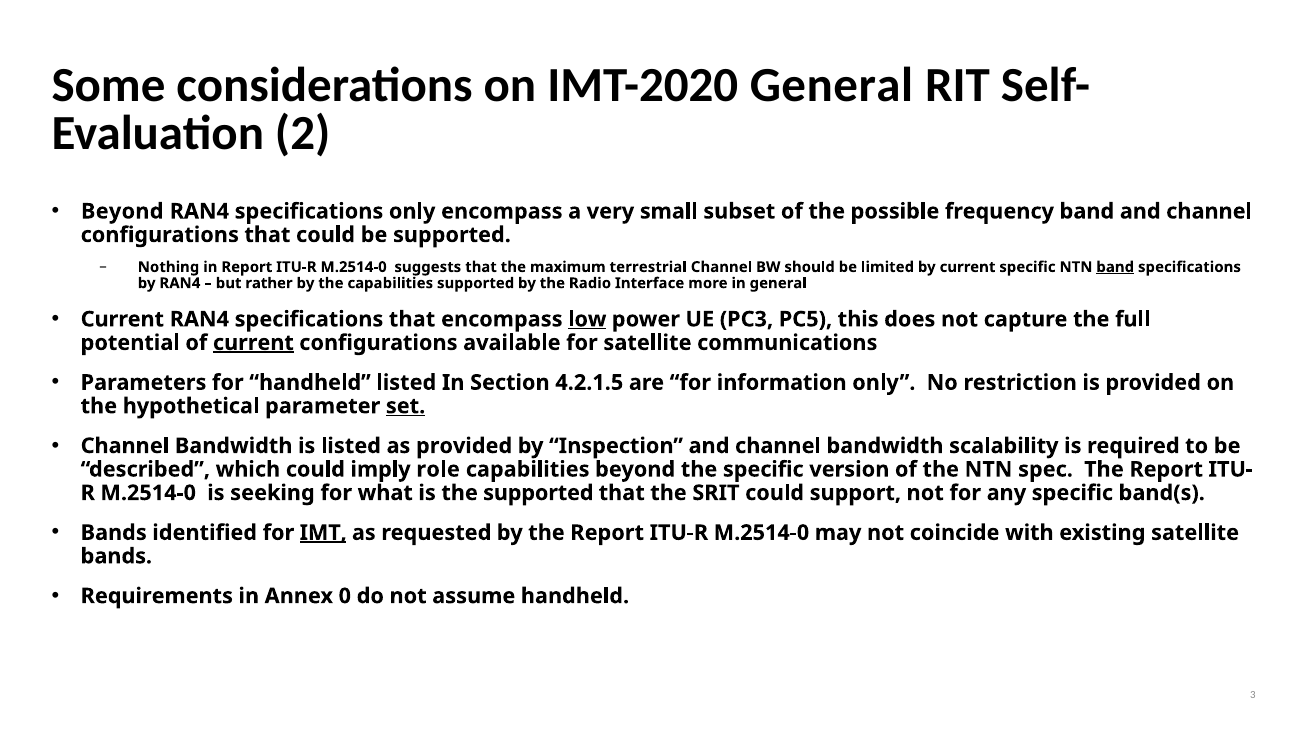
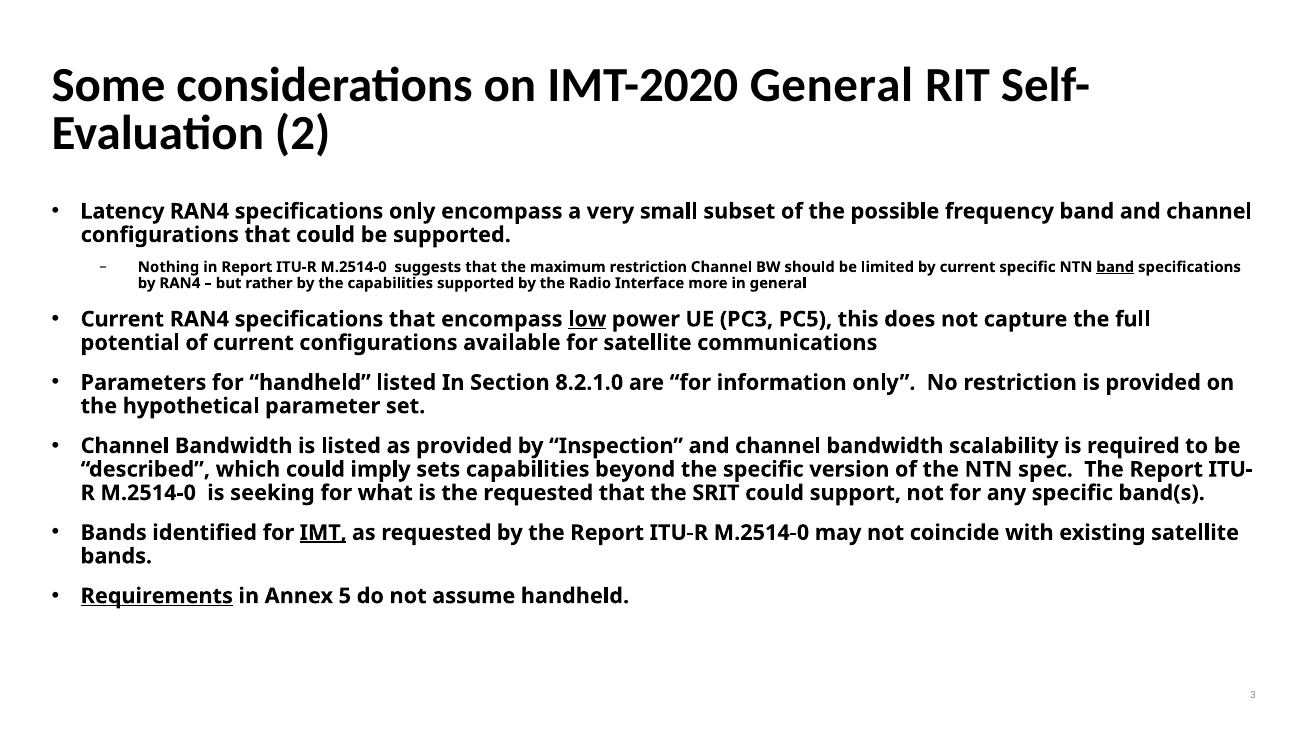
Beyond: Beyond -> Latency (122, 211)
maximum terrestrial: terrestrial -> restriction (648, 267)
current underline: present -> none (253, 343)
4.2.1.5: 4.2.1.5 -> 8.2.1.0 (589, 383)
set underline: present -> none (406, 406)
role: role -> sets (438, 469)
the supported: supported -> requested (538, 493)
Requirements underline: none -> present (157, 596)
0: 0 -> 5 (345, 596)
